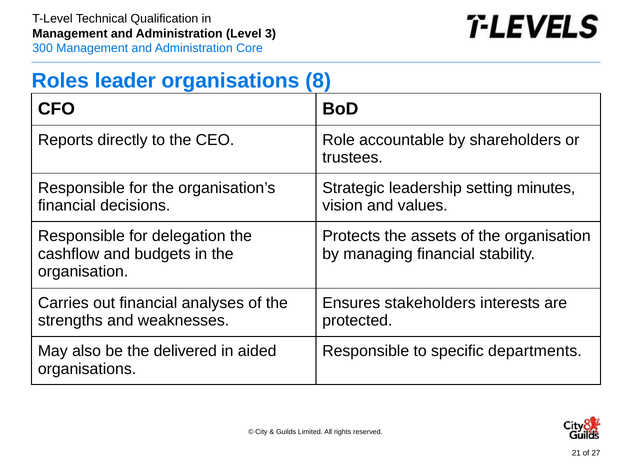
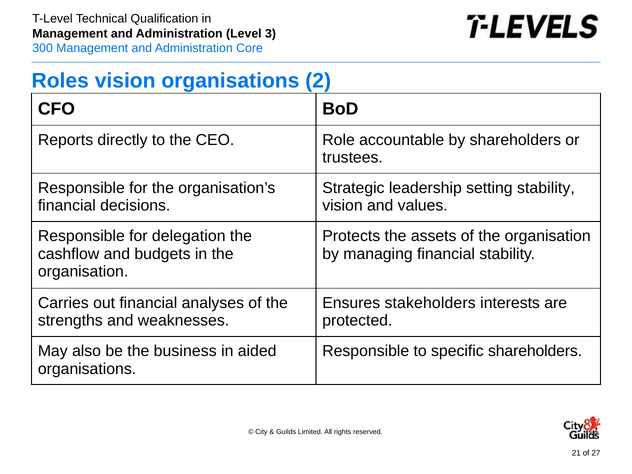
Roles leader: leader -> vision (125, 81)
8: 8 -> 2 (318, 81)
setting minutes: minutes -> stability (546, 188)
delivered: delivered -> business (185, 351)
specific departments: departments -> shareholders (535, 351)
